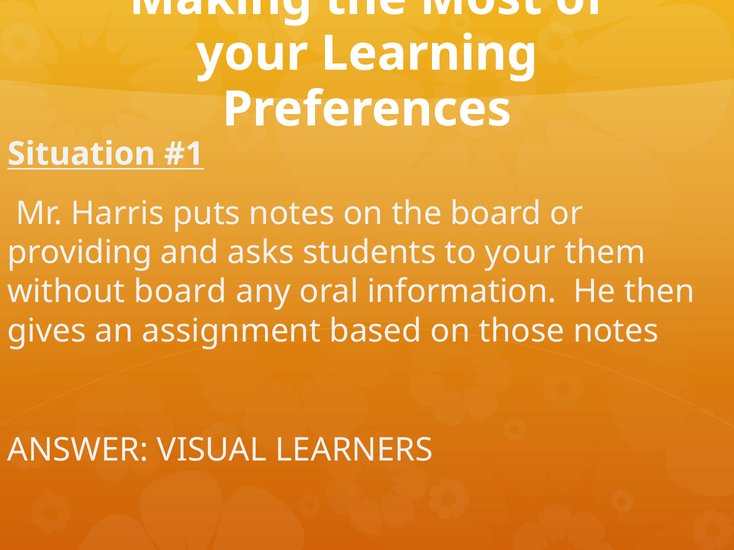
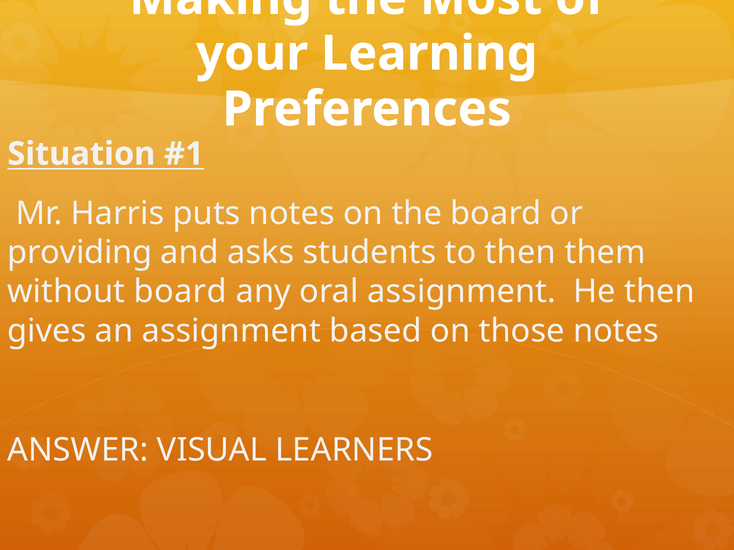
to your: your -> then (521, 253)
oral information: information -> assignment (462, 292)
